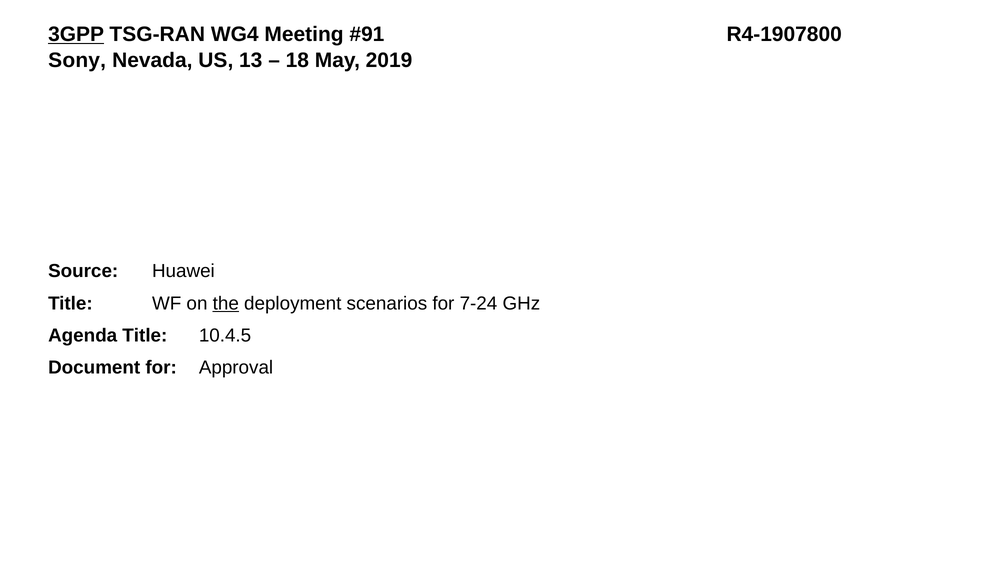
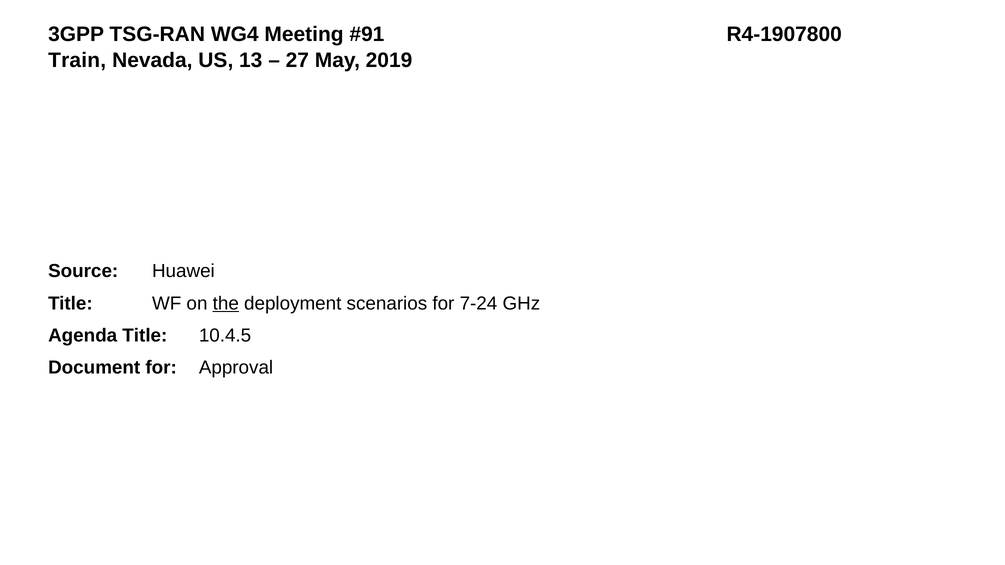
3GPP underline: present -> none (76, 35)
Sony: Sony -> Train (77, 61)
18: 18 -> 27 (297, 61)
